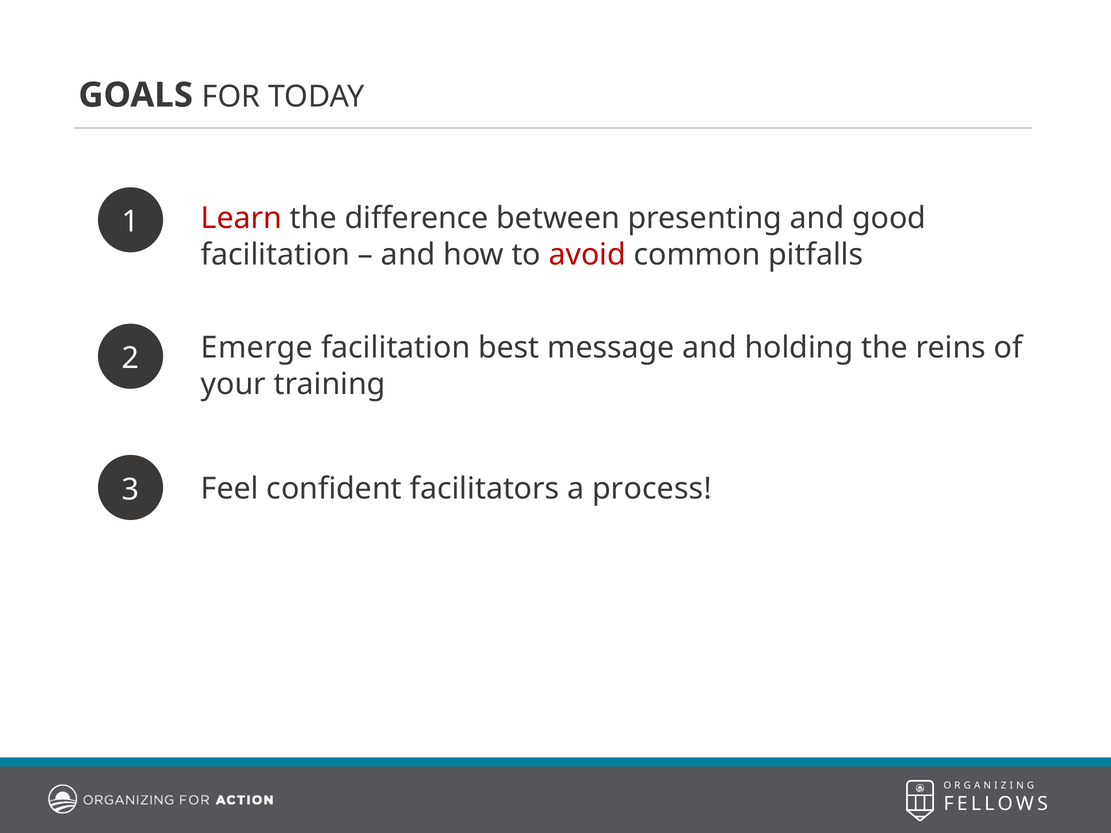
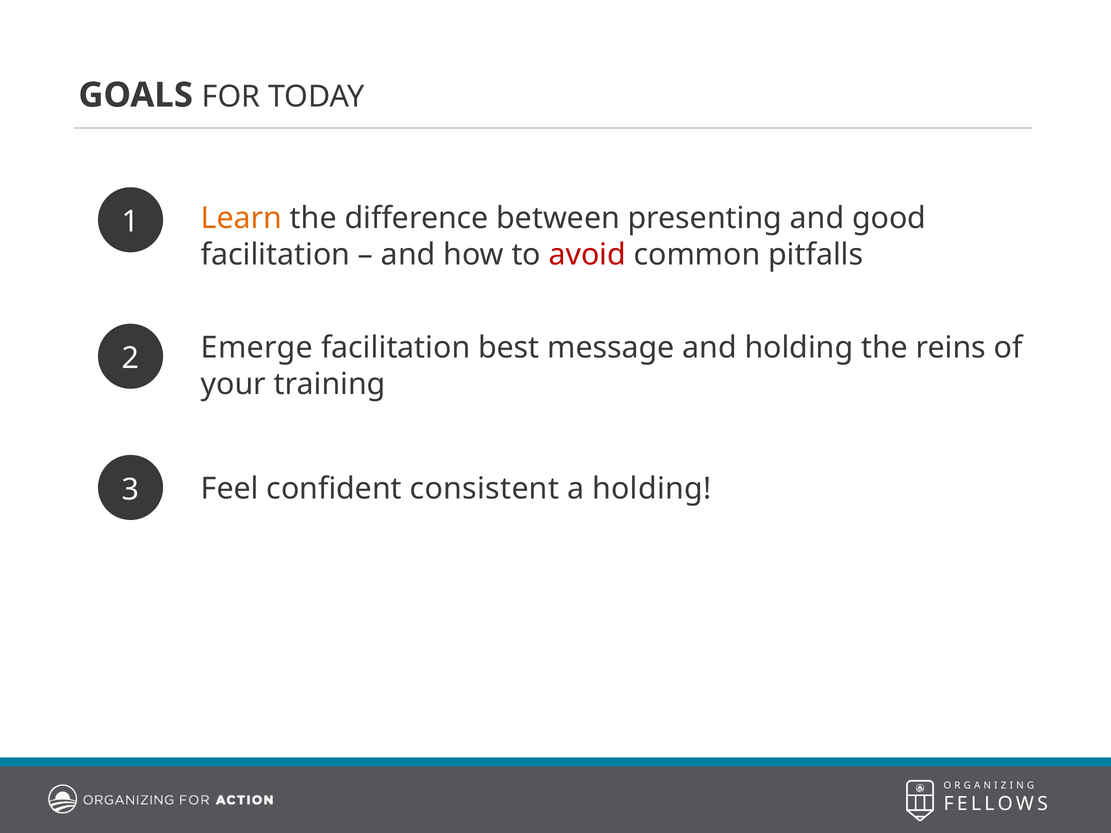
Learn colour: red -> orange (242, 218)
facilitators: facilitators -> consistent (484, 489)
a process: process -> holding (652, 489)
